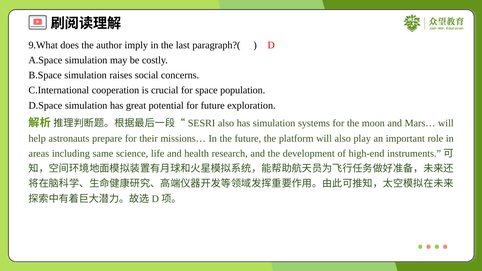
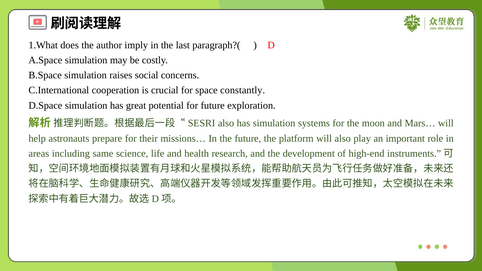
9.What: 9.What -> 1.What (43, 45)
population: population -> constantly (243, 90)
